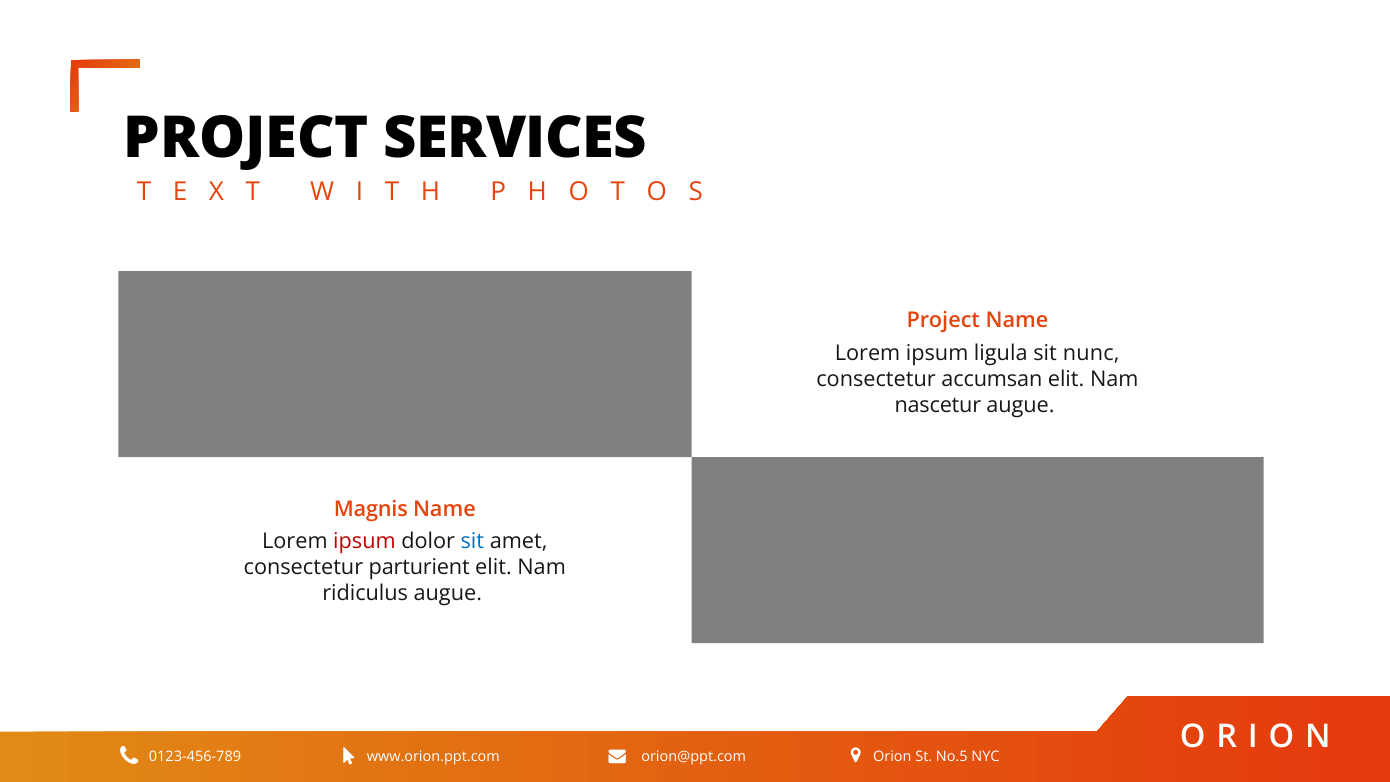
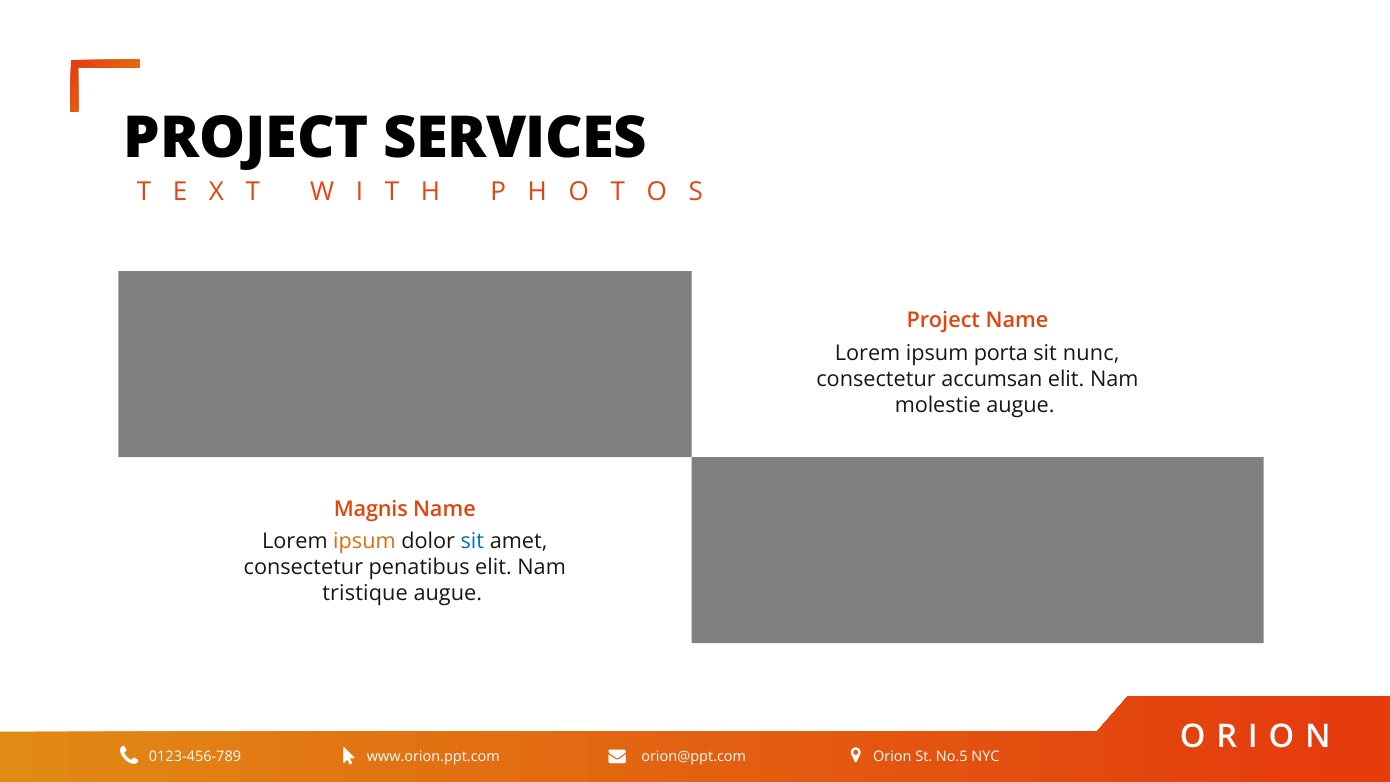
ligula: ligula -> porta (1001, 353)
nascetur: nascetur -> molestie (938, 405)
ipsum colour: red -> orange (364, 541)
parturient: parturient -> penatibus (419, 567)
ridiculus: ridiculus -> tristique (365, 593)
